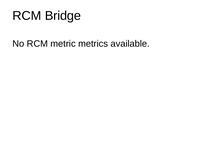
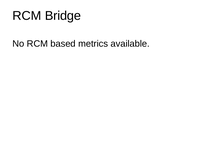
metric: metric -> based (63, 44)
